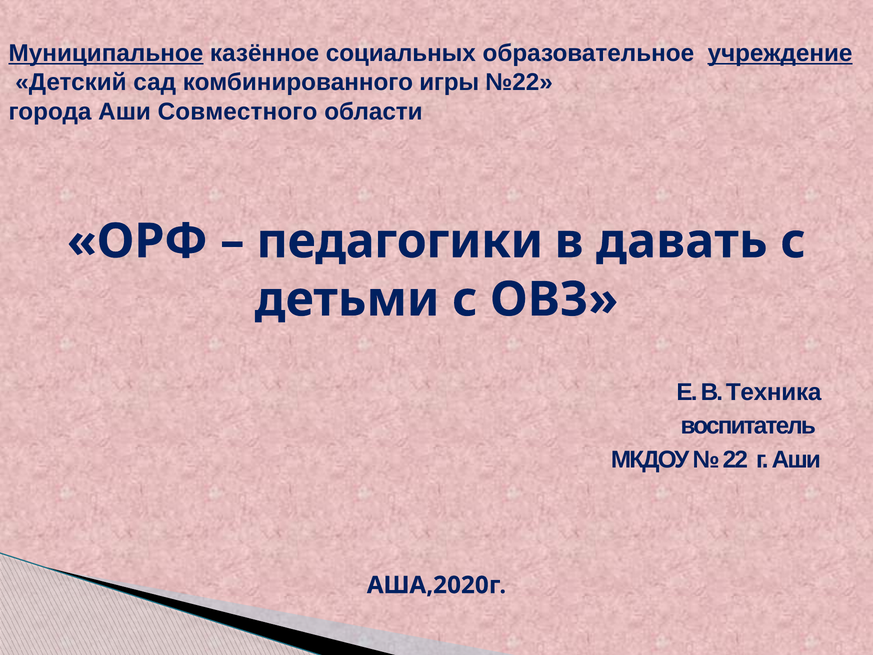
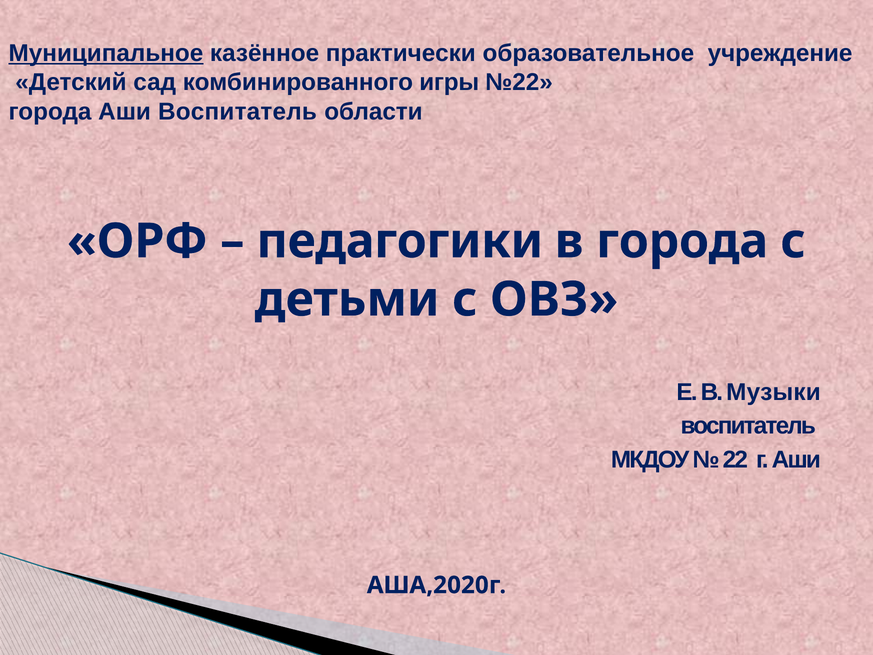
социальных: социальных -> практически (401, 53)
учреждение underline: present -> none (780, 53)
Аши Совместного: Совместного -> Воспитатель (237, 112)
в давать: давать -> города (682, 241)
Техника: Техника -> Музыки (773, 392)
